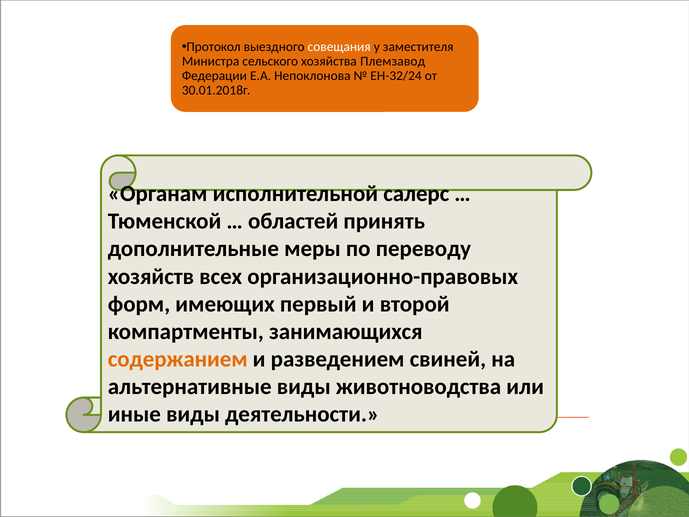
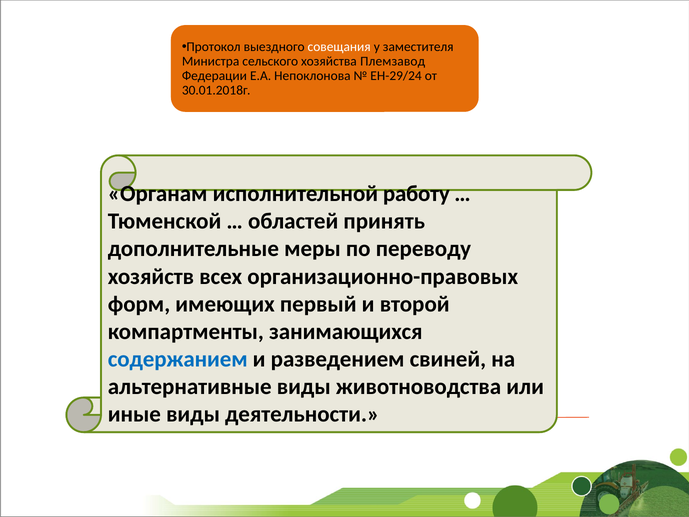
ЕН-32/24: ЕН-32/24 -> ЕН-29/24 (396, 76)
салерс: салерс -> работу (416, 194)
содержанием colour: orange -> blue (178, 359)
